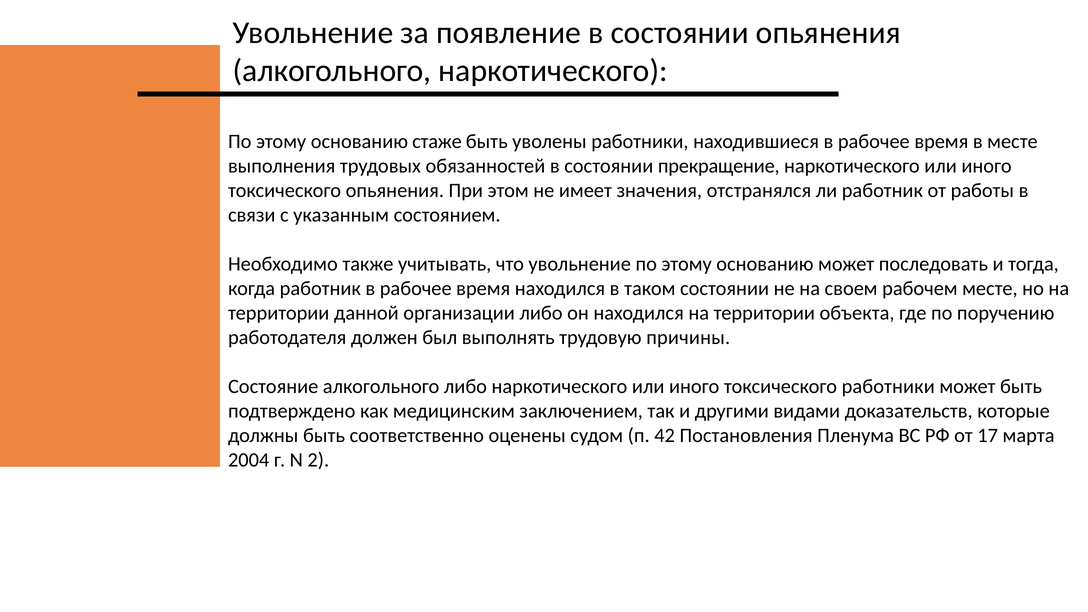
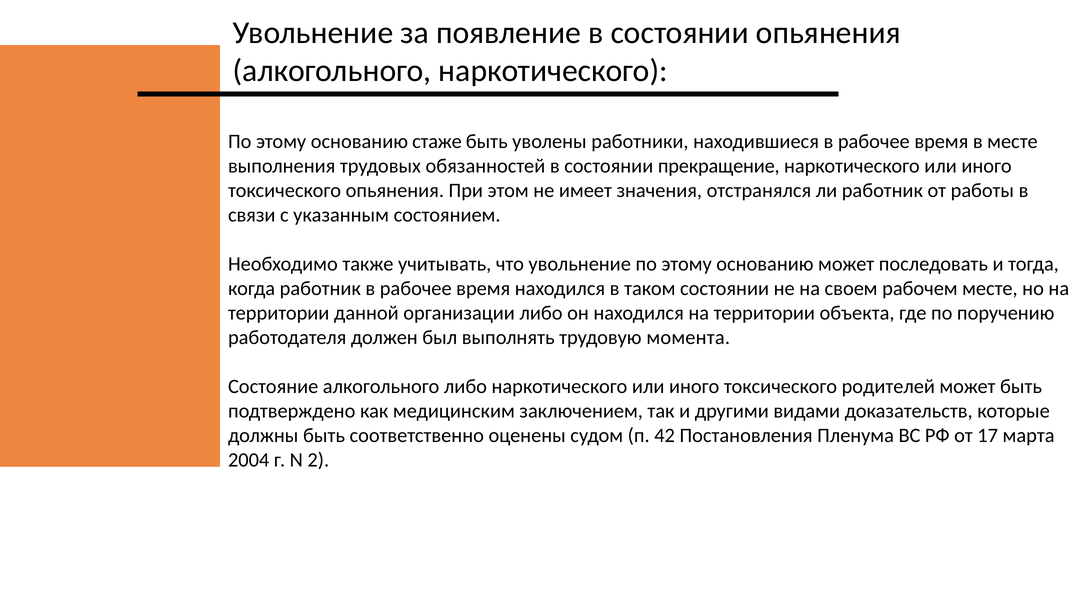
причины: причины -> момента (688, 337)
токсического работники: работники -> родителей (888, 386)
